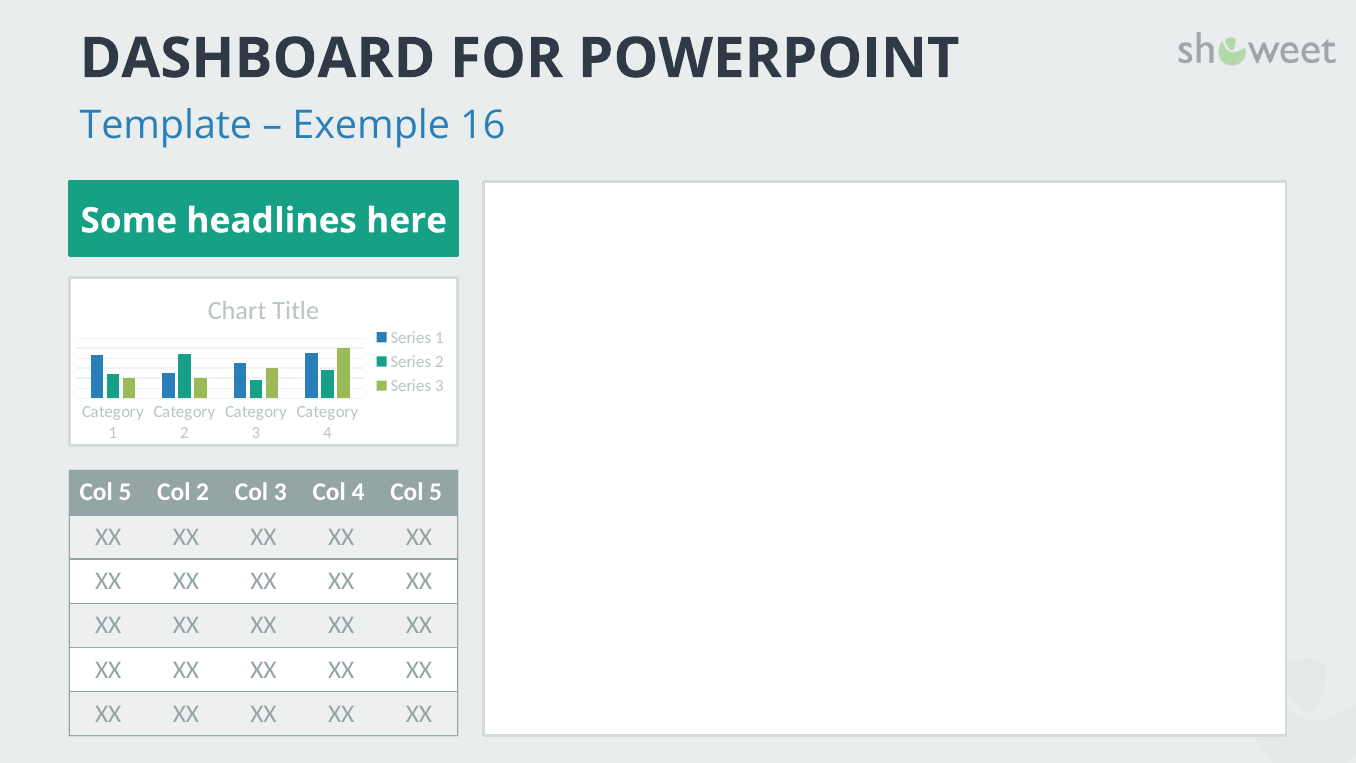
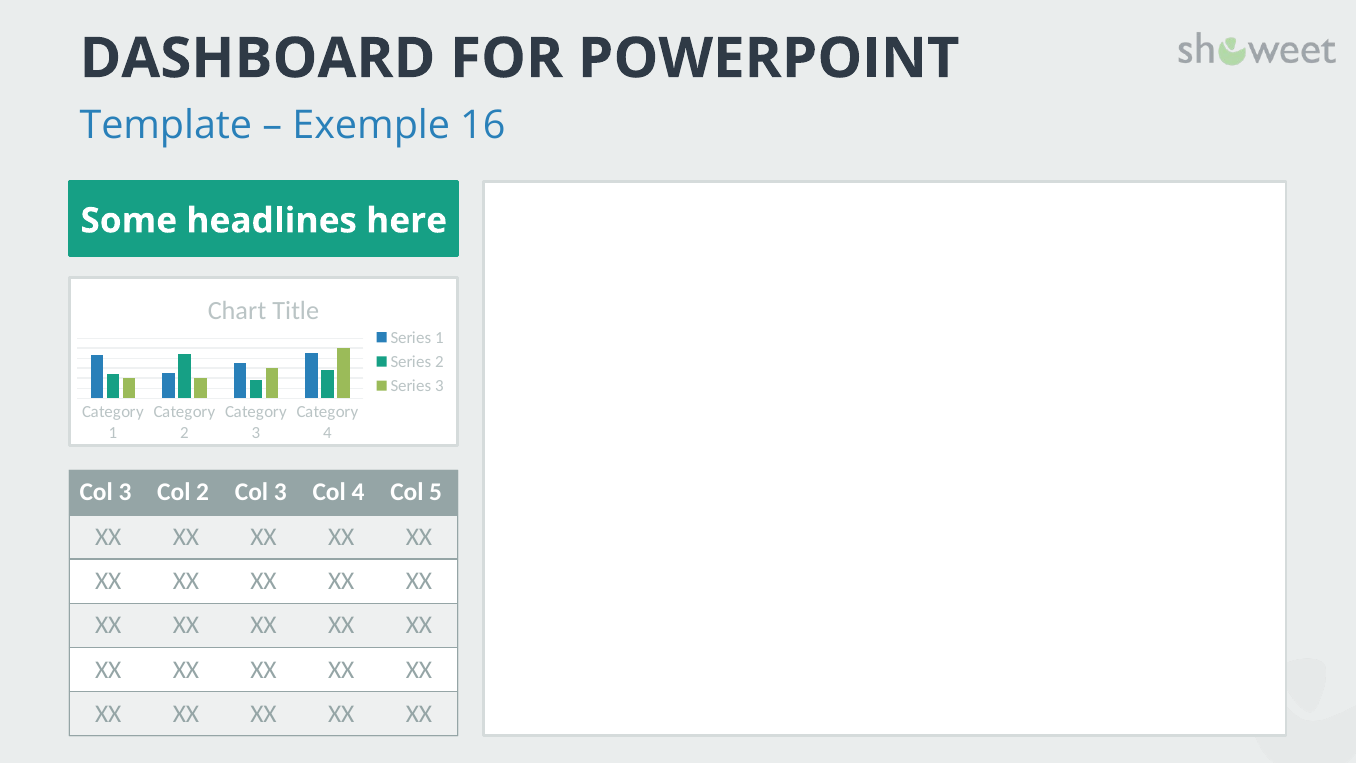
5: 5 -> 3 (125, 492)
